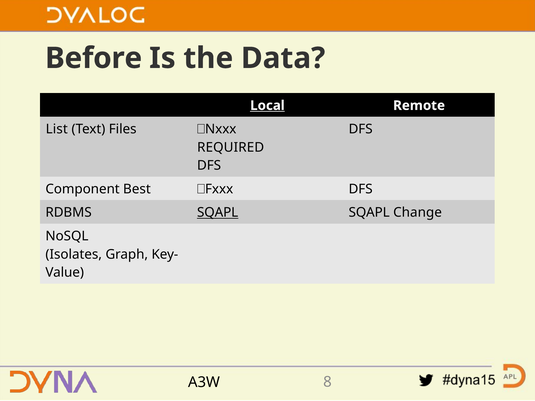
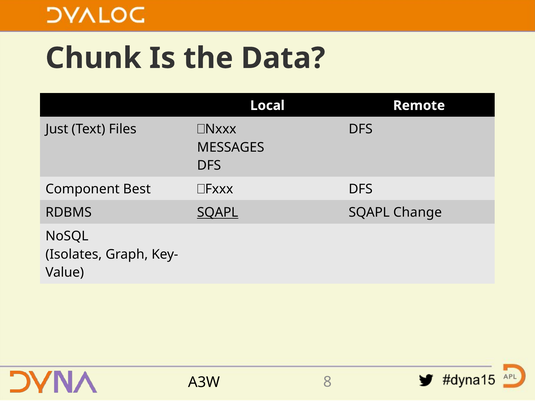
Before: Before -> Chunk (93, 58)
Local underline: present -> none (267, 106)
List: List -> Just (57, 129)
REQUIRED: REQUIRED -> MESSAGES (231, 147)
